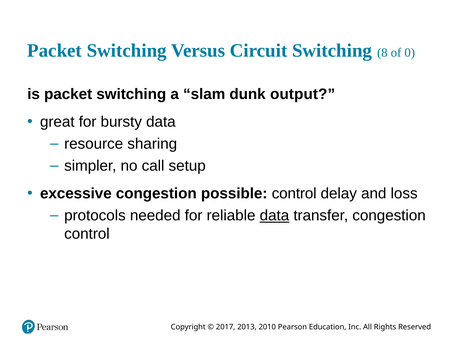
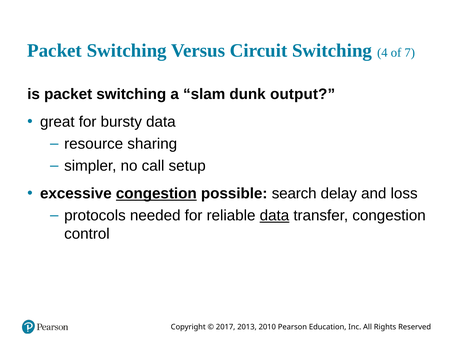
8: 8 -> 4 (382, 53)
0: 0 -> 7 (410, 53)
congestion underline: none -> present (156, 194)
possible control: control -> search (294, 194)
